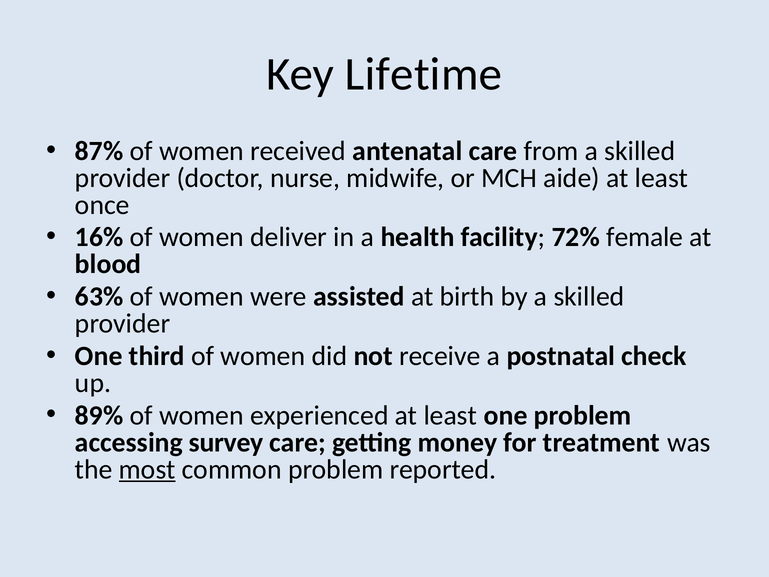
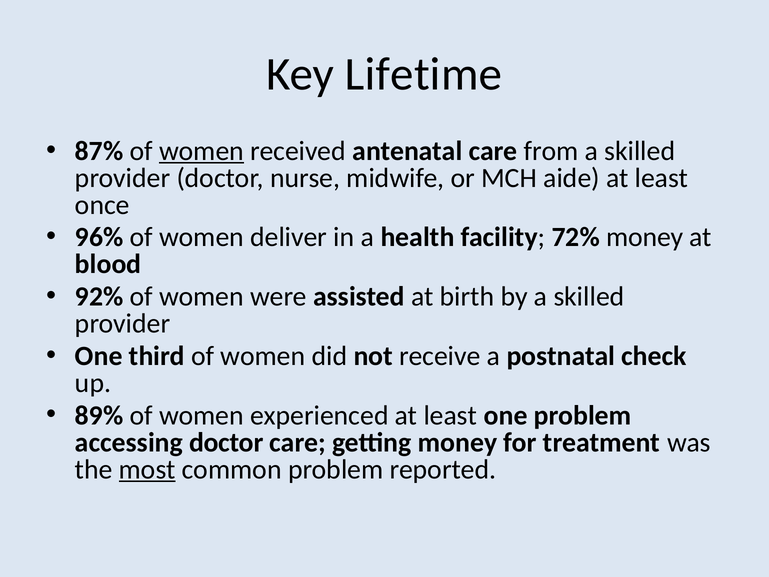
women underline: none -> present (201, 151)
16%: 16% -> 96% (99, 237)
72% female: female -> money (645, 237)
63%: 63% -> 92% (99, 297)
accessing survey: survey -> doctor (226, 442)
